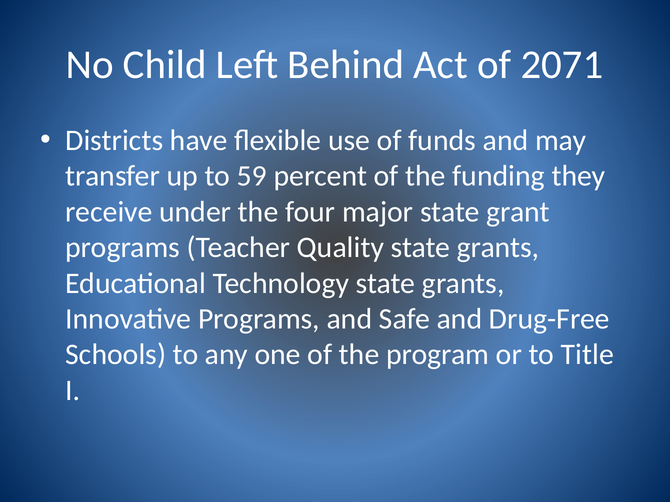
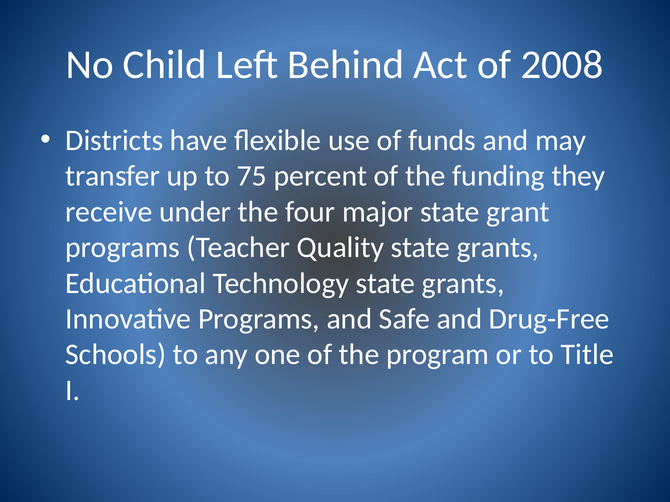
2071: 2071 -> 2008 (562, 65)
59: 59 -> 75 (252, 176)
